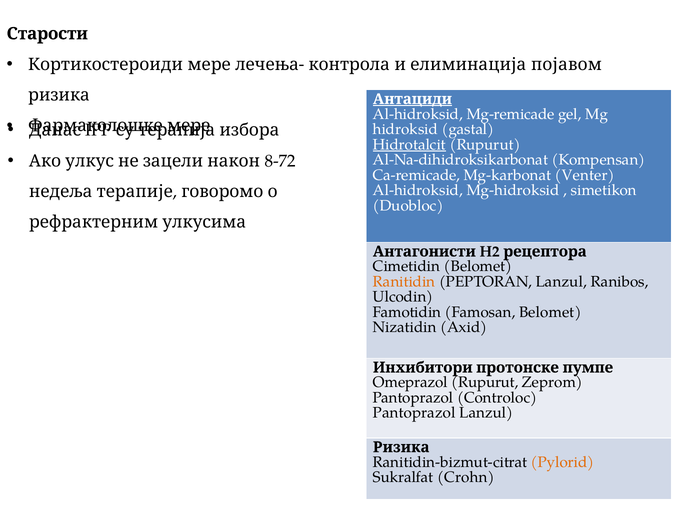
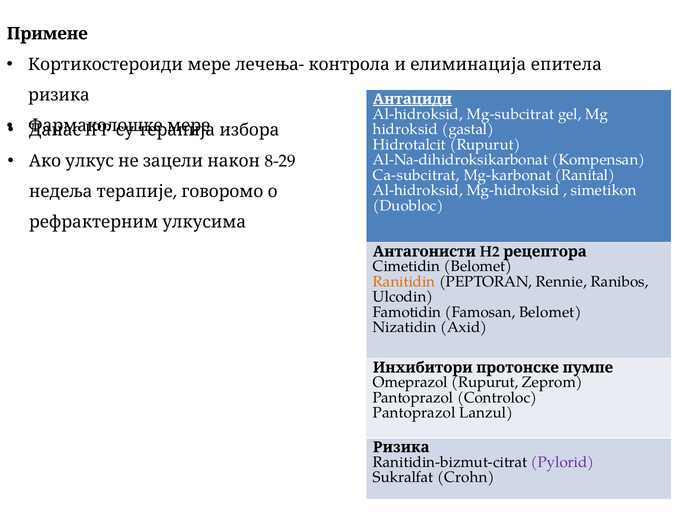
Старости: Старости -> Примене (47, 34)
појавом: појавом -> епитела (566, 64)
Mg-remicade: Mg-remicade -> Mg-subcitrat (510, 114)
Hidrotalcit underline: present -> none (409, 145)
8-72: 8-72 -> 8-29 (280, 161)
Ca-remicade: Ca-remicade -> Ca-subcitrat (416, 175)
Venter: Venter -> Ranital (585, 175)
PEPTORAN Lanzul: Lanzul -> Rennie (561, 282)
Pylorid colour: orange -> purple (563, 462)
